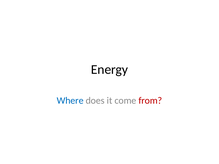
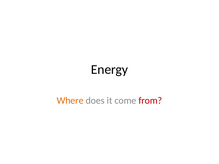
Where colour: blue -> orange (70, 101)
